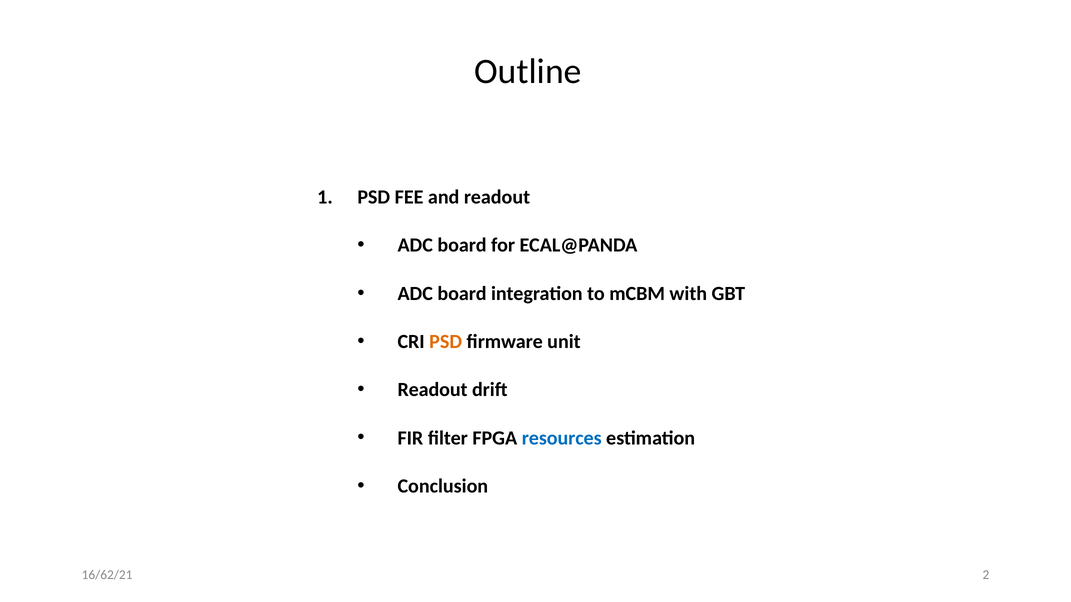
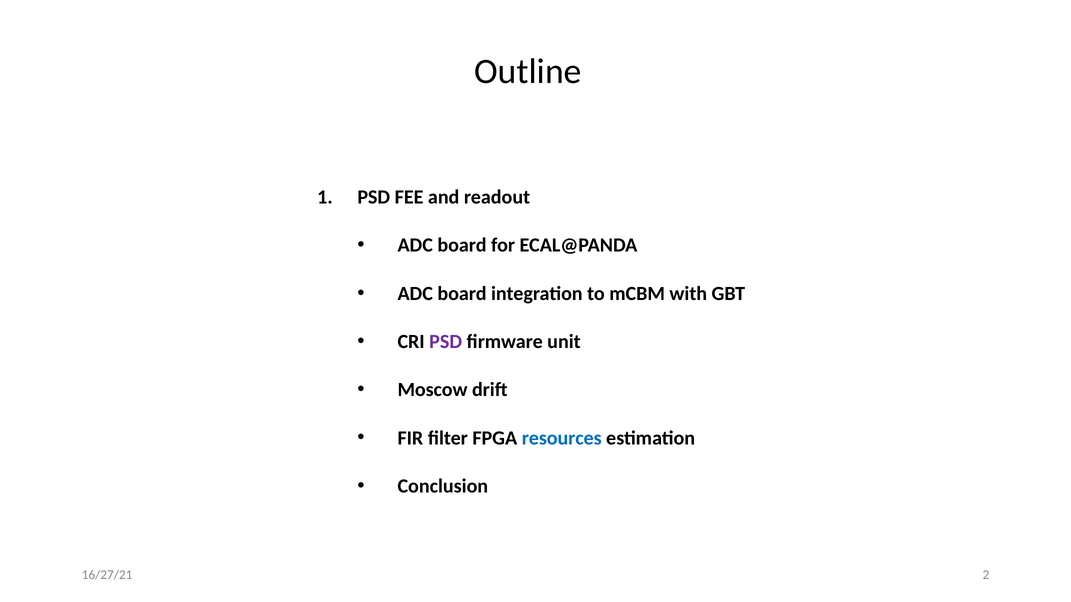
PSD colour: orange -> purple (446, 342)
Readout: Readout -> Moscow (433, 390)
16/62/21: 16/62/21 -> 16/27/21 (107, 575)
